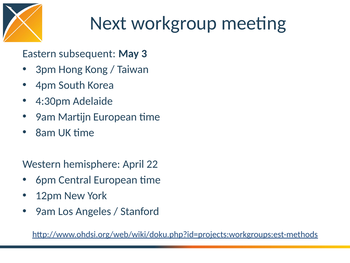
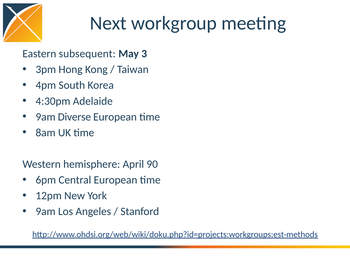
Martijn: Martijn -> Diverse (74, 117)
22: 22 -> 90 (152, 164)
